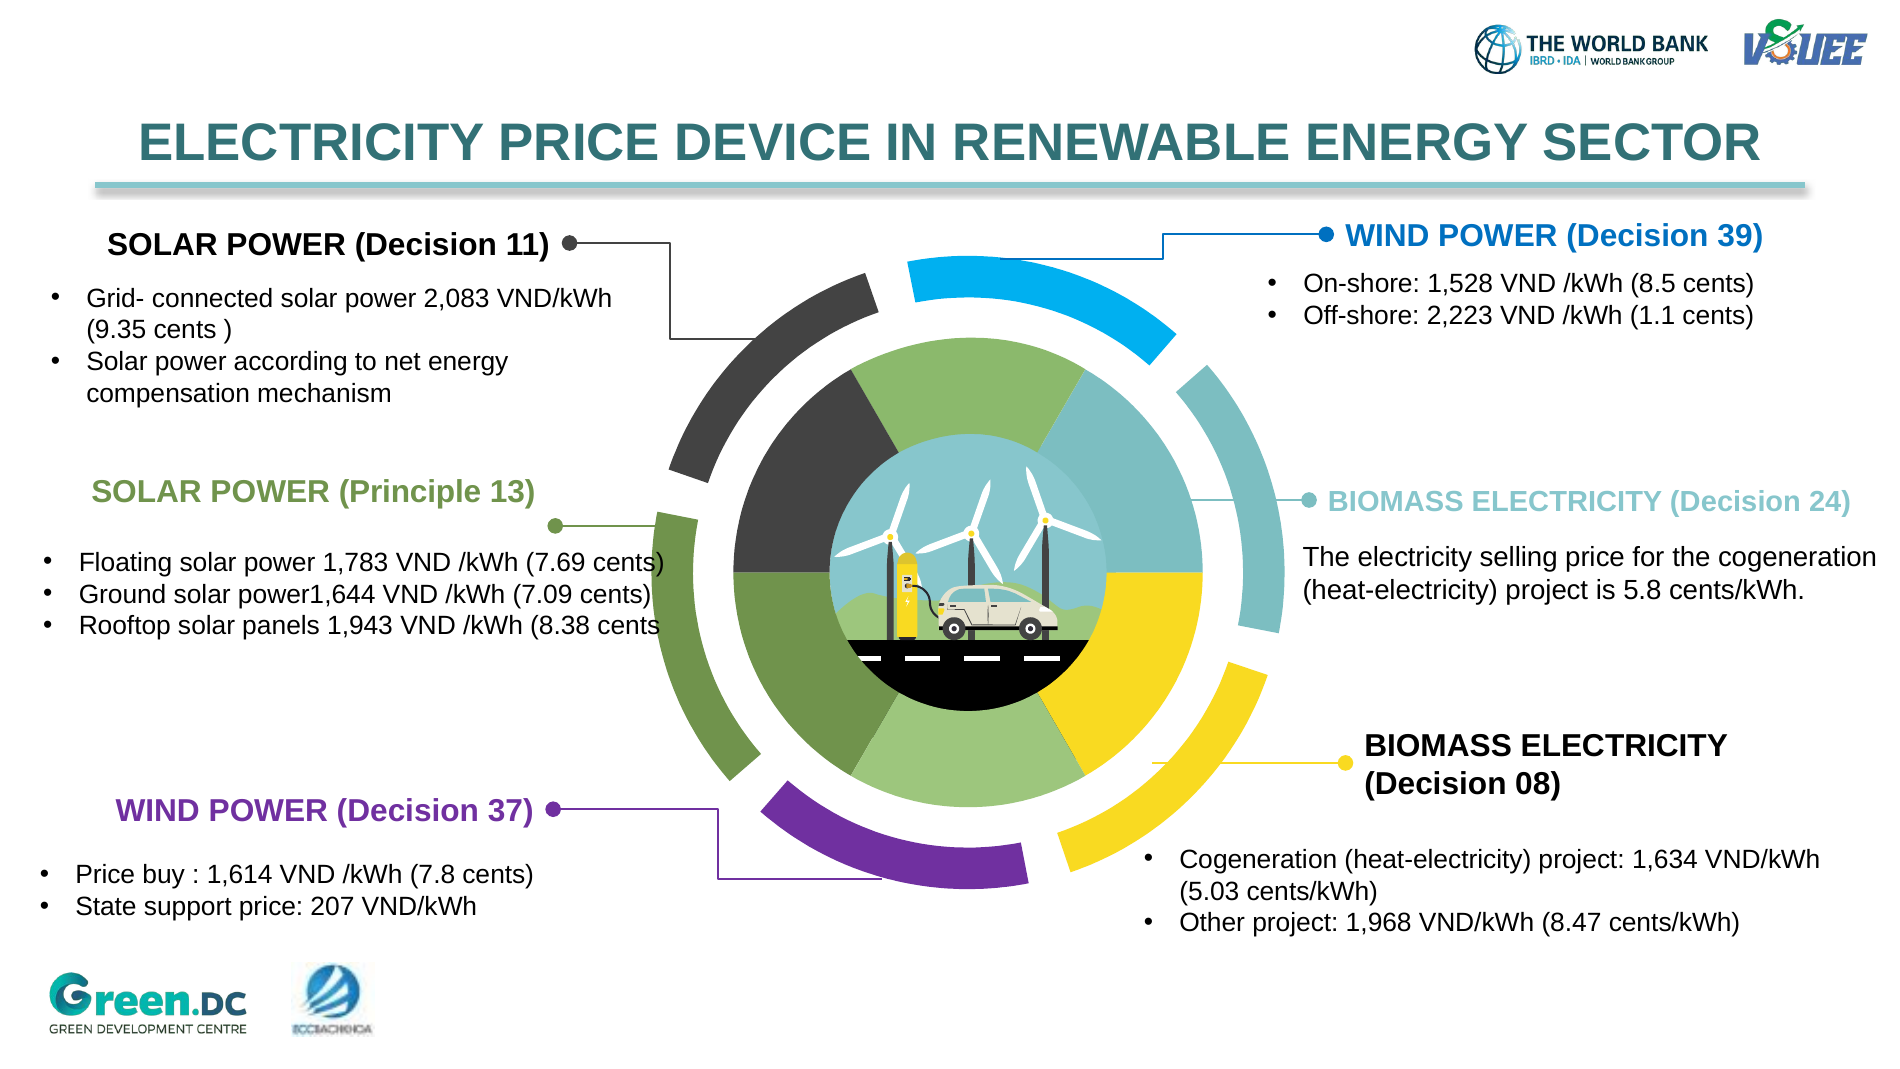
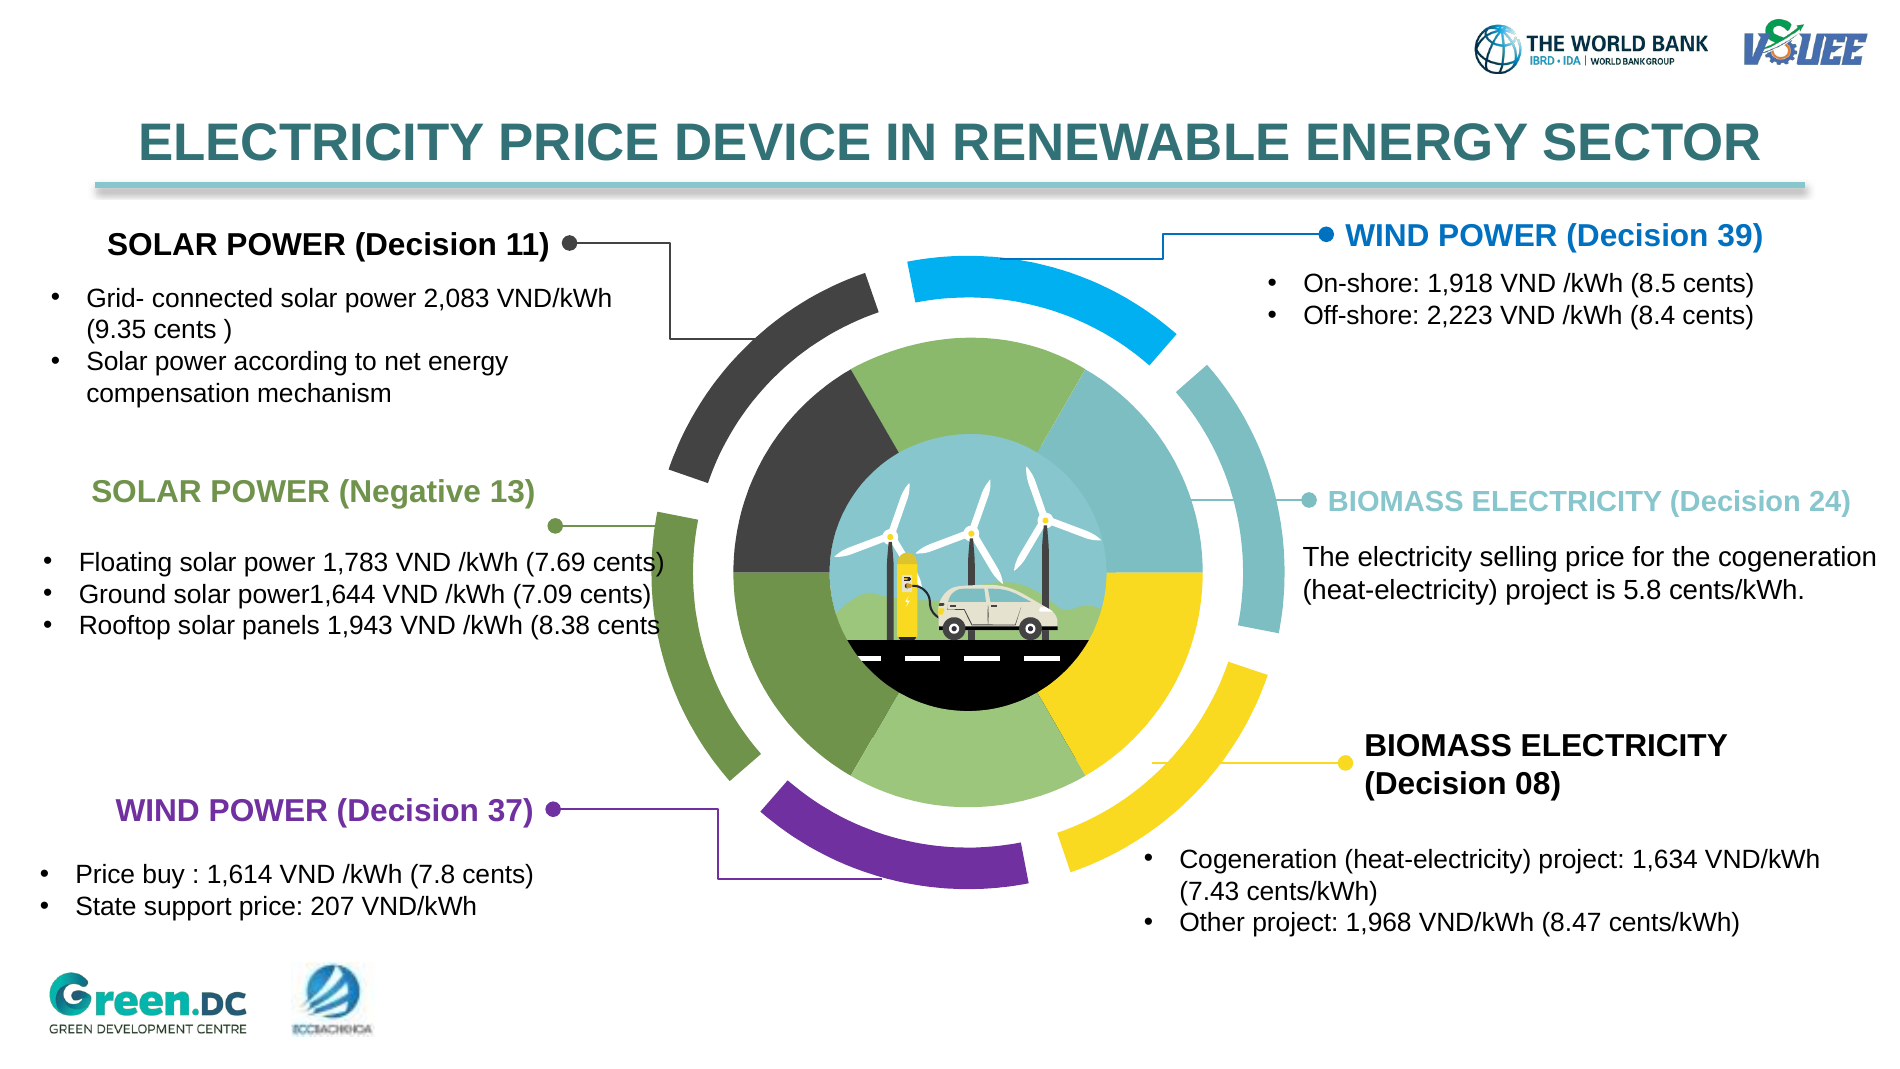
1,528: 1,528 -> 1,918 (1460, 284)
1.1: 1.1 -> 8.4 (1653, 316)
Principle: Principle -> Negative (410, 492)
5.03: 5.03 -> 7.43 (1209, 891)
